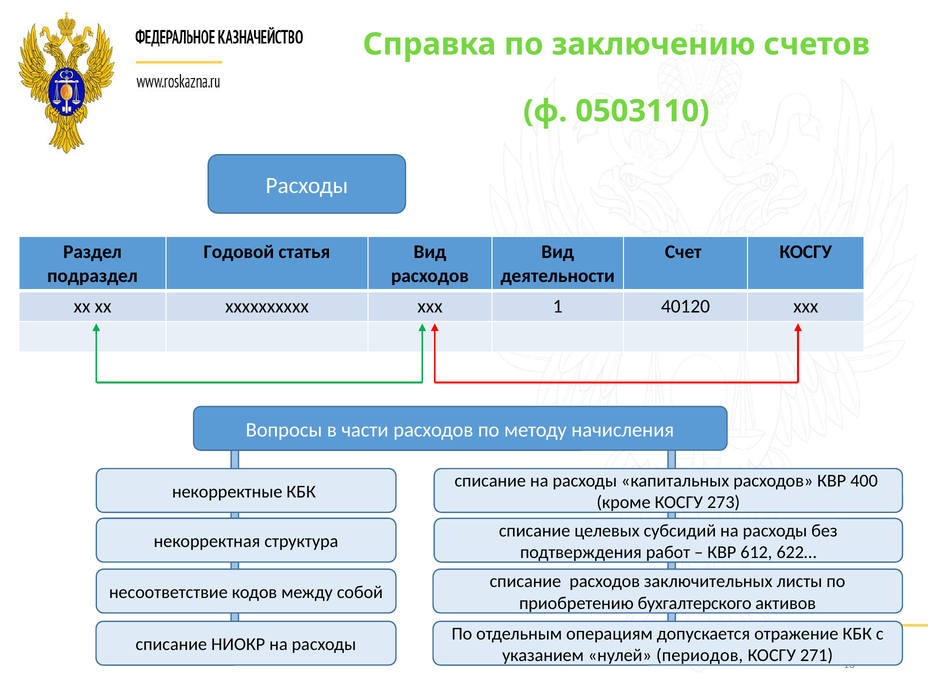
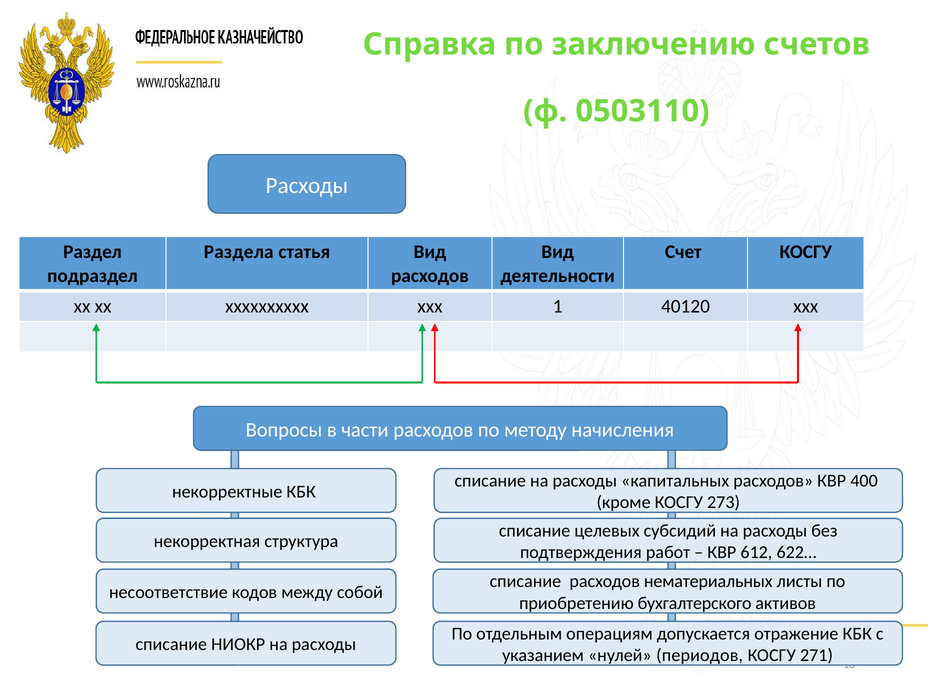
Годовой: Годовой -> Раздела (239, 252)
заключительных: заключительных -> нематериальных (708, 581)
